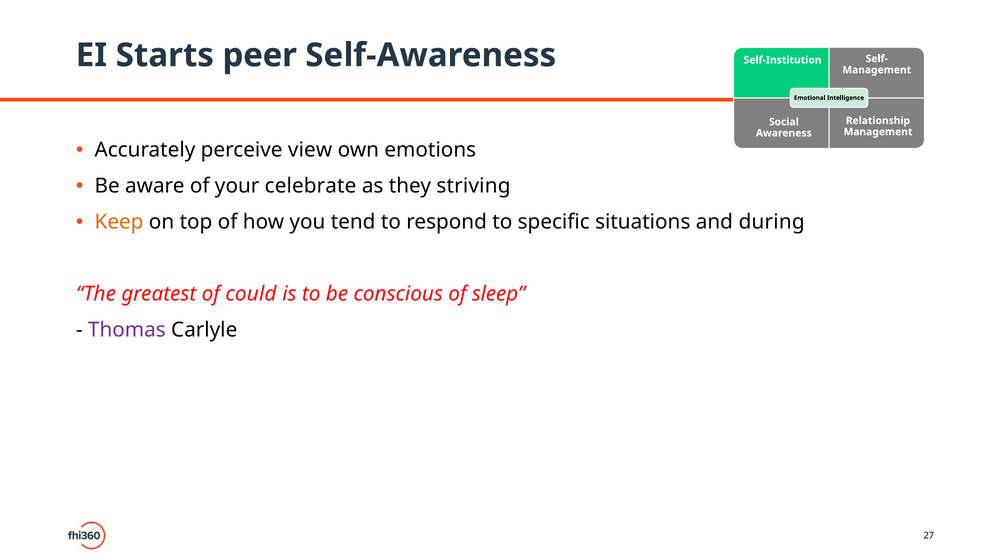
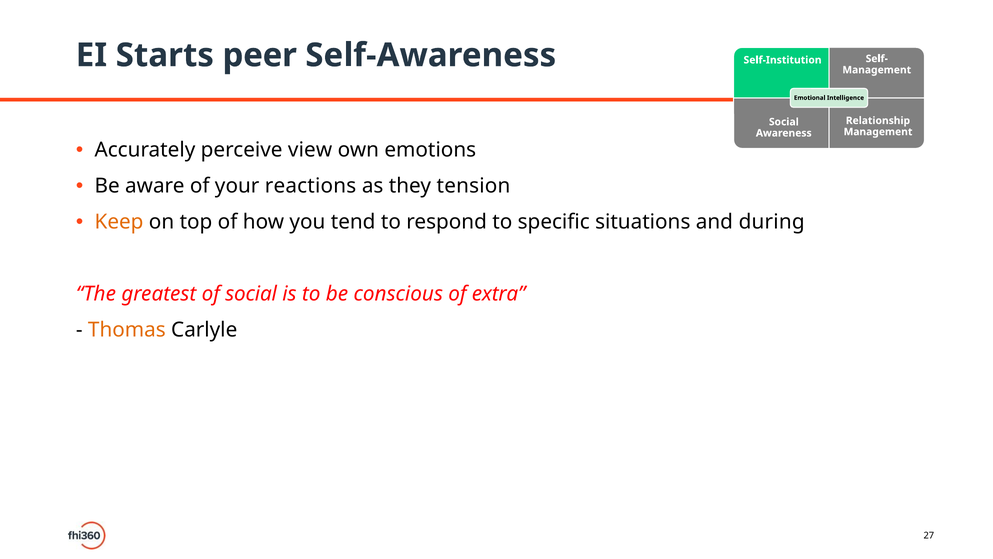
celebrate: celebrate -> reactions (311, 186)
striving: striving -> tension (473, 186)
of could: could -> social (251, 294)
sleep: sleep -> extra (499, 294)
Thomas colour: purple -> orange (127, 330)
